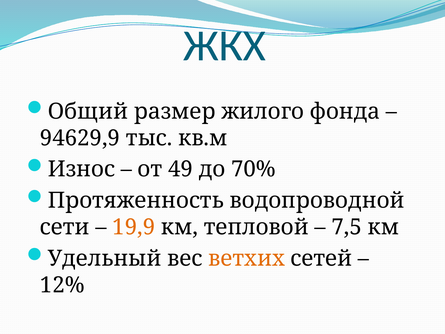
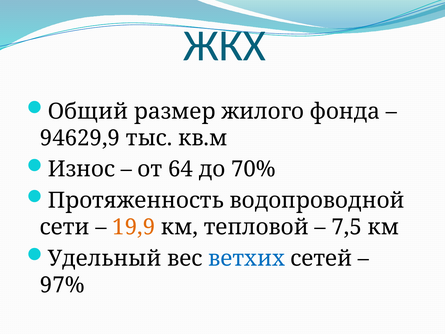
49: 49 -> 64 (181, 169)
ветхих colour: orange -> blue (247, 258)
12%: 12% -> 97% (62, 285)
